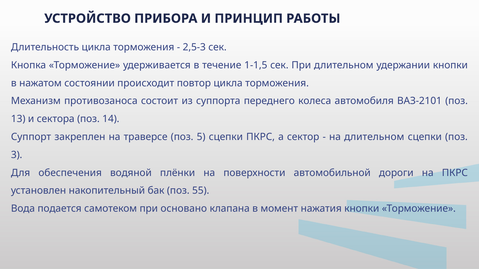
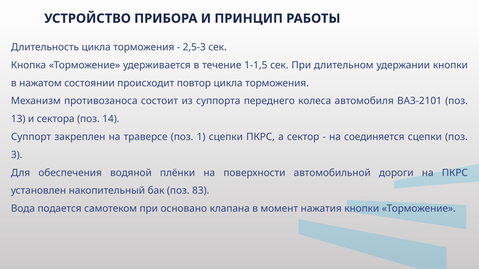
5: 5 -> 1 (201, 137)
на длительном: длительном -> соединяется (374, 137)
55: 55 -> 83 (201, 191)
